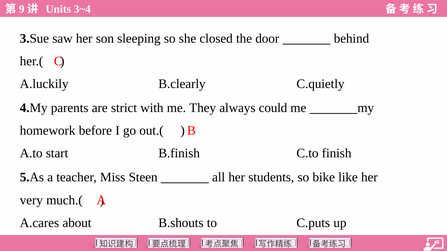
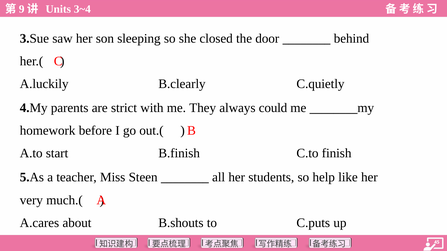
bike: bike -> help (324, 178)
